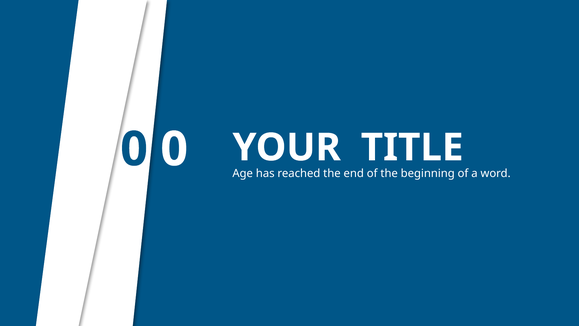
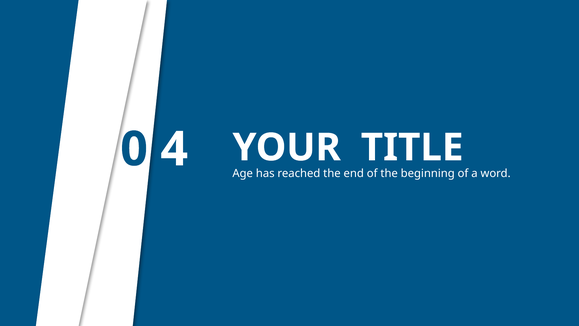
0 0: 0 -> 4 (174, 149)
